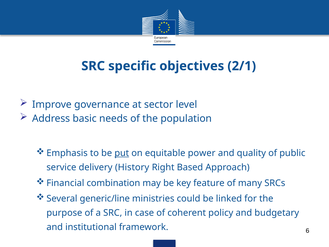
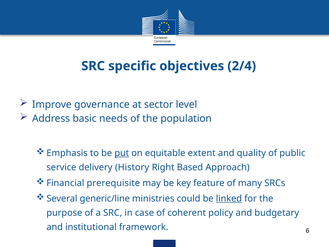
2/1: 2/1 -> 2/4 (242, 66)
power: power -> extent (202, 153)
combination: combination -> prerequisite (113, 183)
linked underline: none -> present (229, 198)
